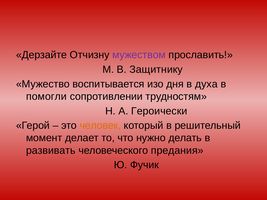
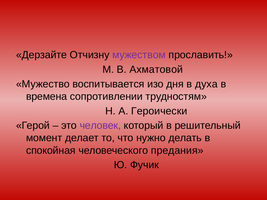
Защитнику: Защитнику -> Ахматовой (156, 70)
помогли: помогли -> времена (47, 97)
человек colour: orange -> purple (100, 126)
развивать: развивать -> спокойная (51, 151)
